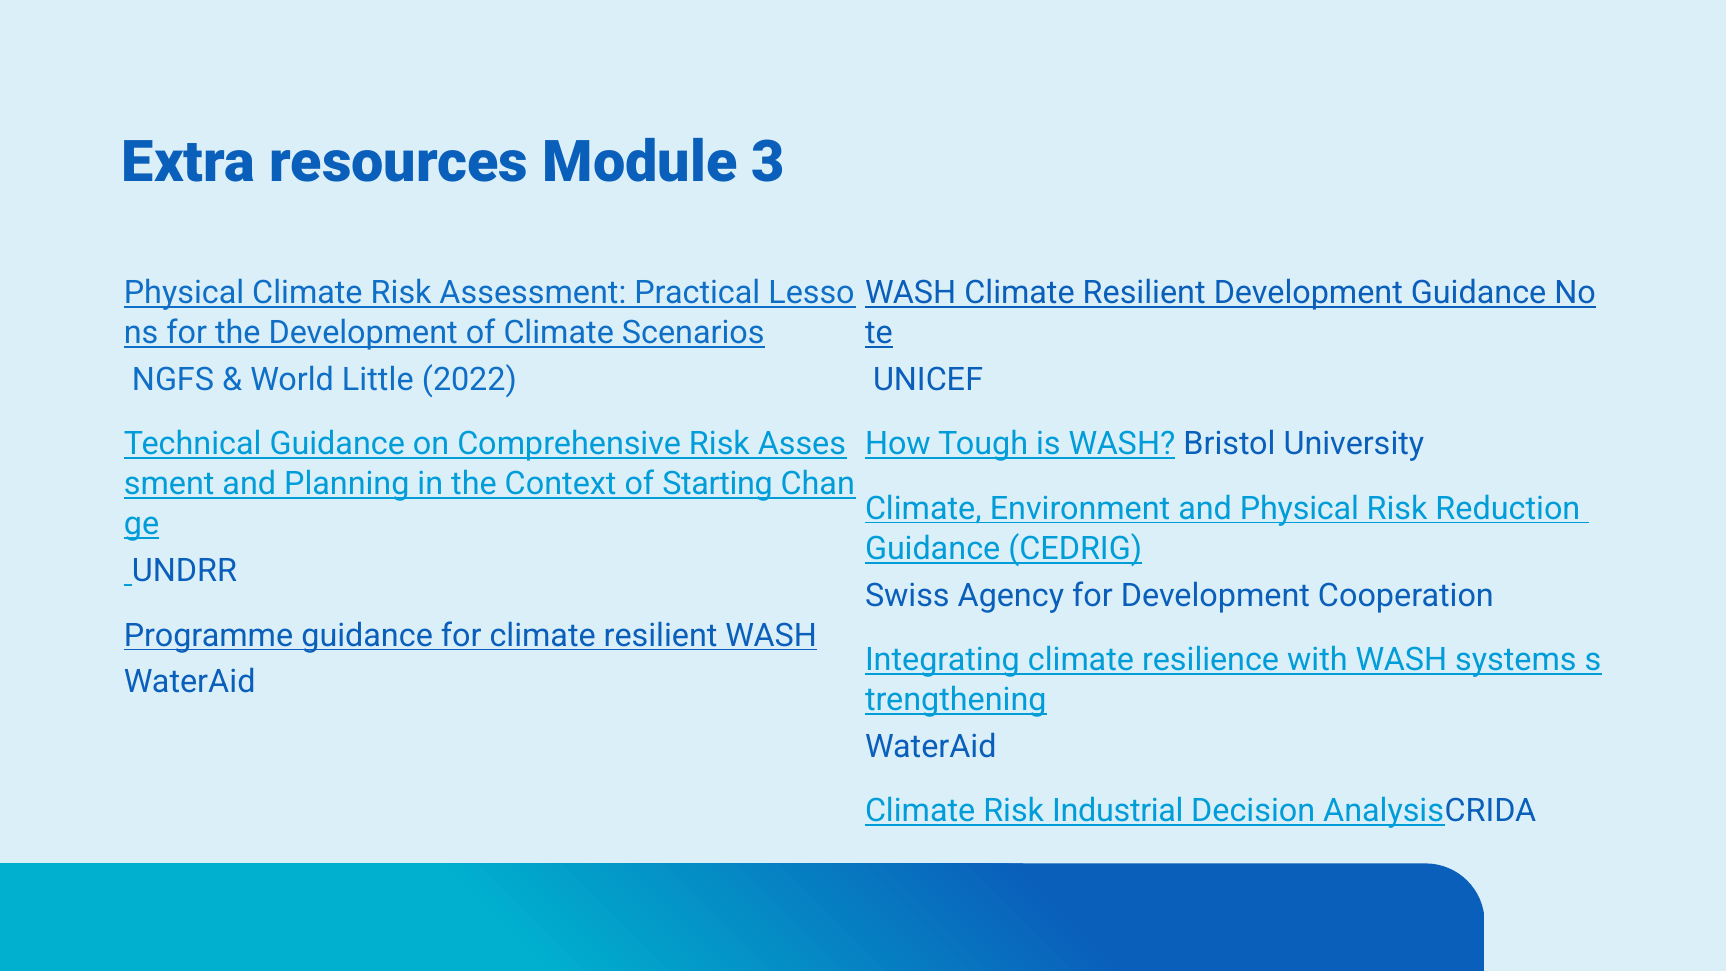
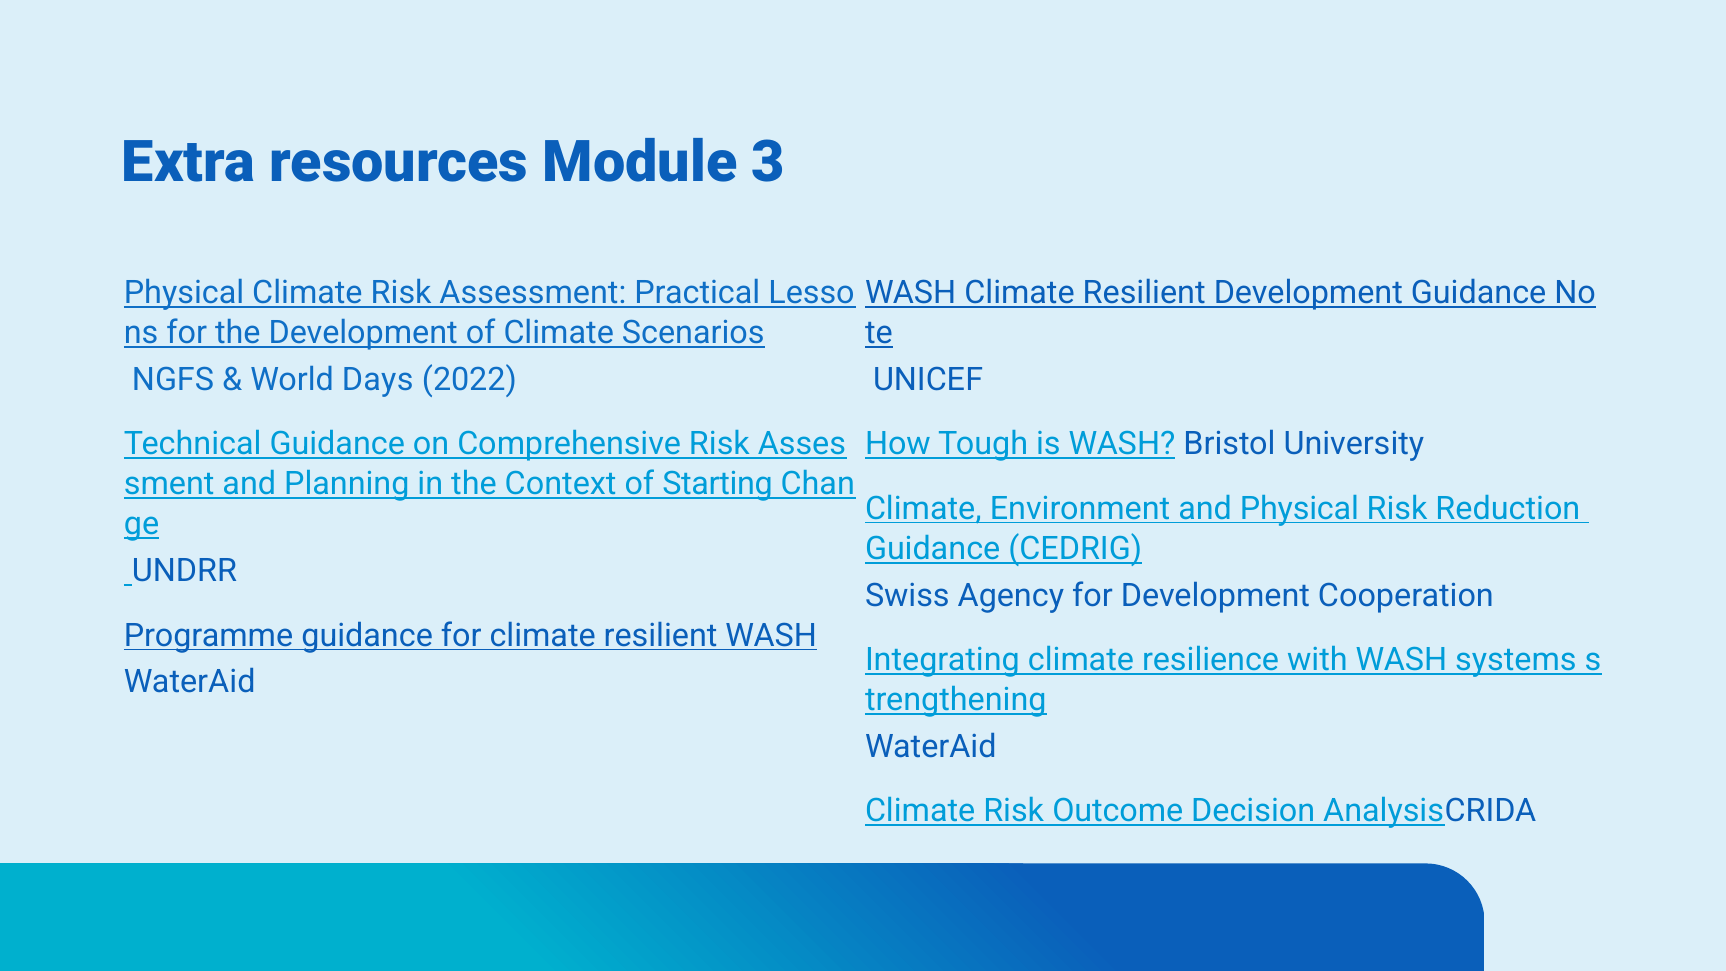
Little: Little -> Days (378, 379)
Industrial: Industrial -> Outcome (1118, 811)
